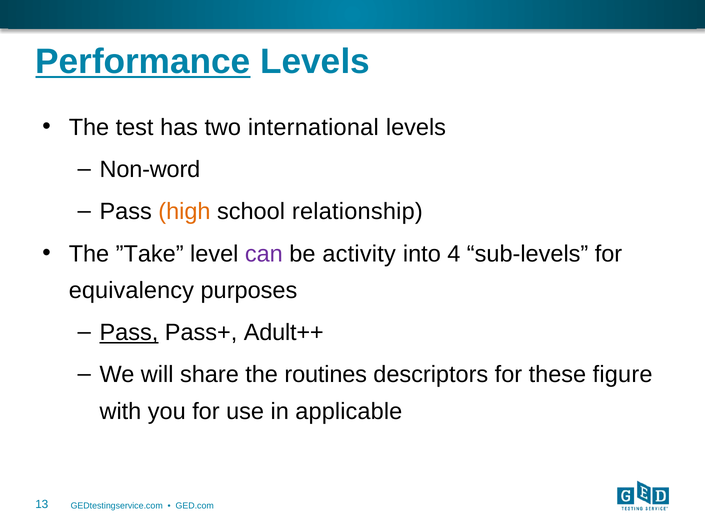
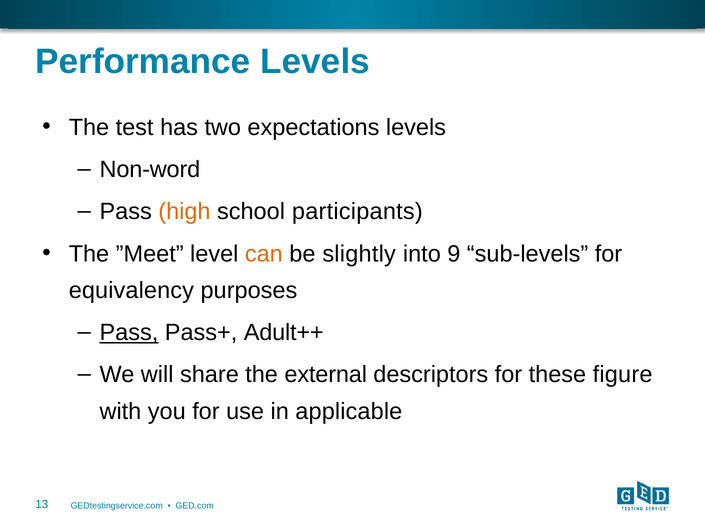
Performance underline: present -> none (143, 62)
international: international -> expectations (313, 127)
relationship: relationship -> participants (357, 211)
”Take: ”Take -> ”Meet (150, 254)
can colour: purple -> orange (264, 254)
activity: activity -> slightly (359, 254)
4: 4 -> 9 (454, 254)
routines: routines -> external (326, 375)
